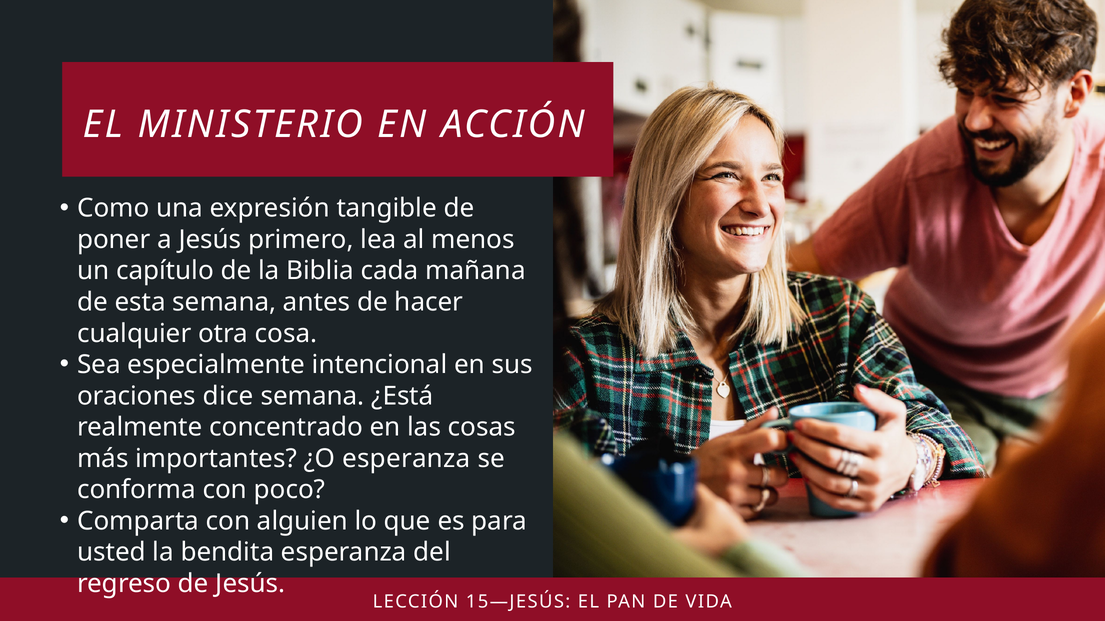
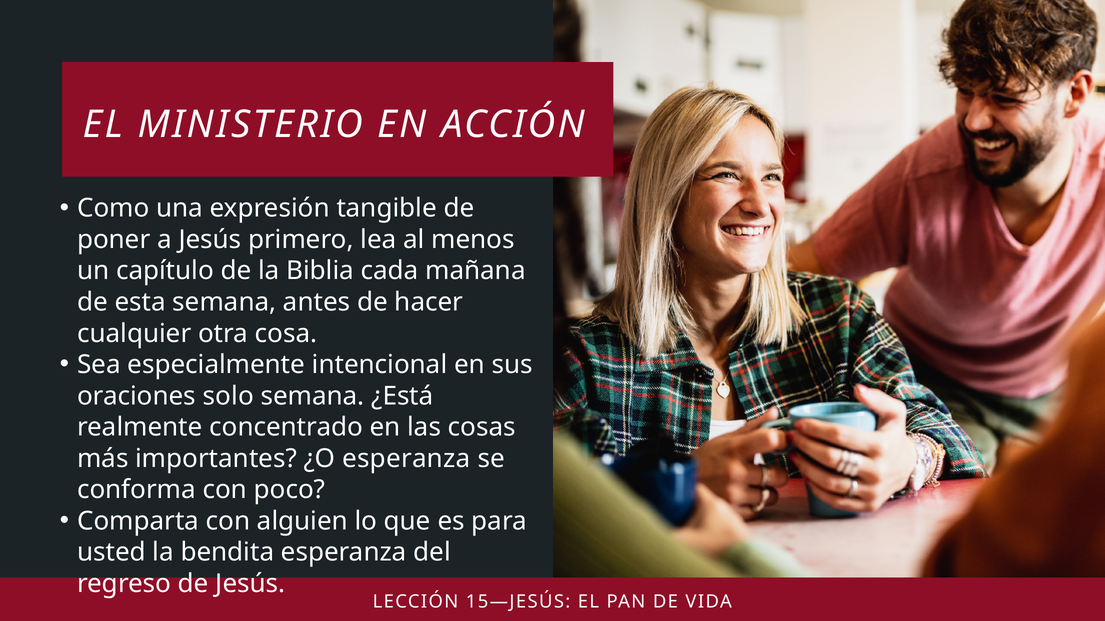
dice: dice -> solo (228, 396)
